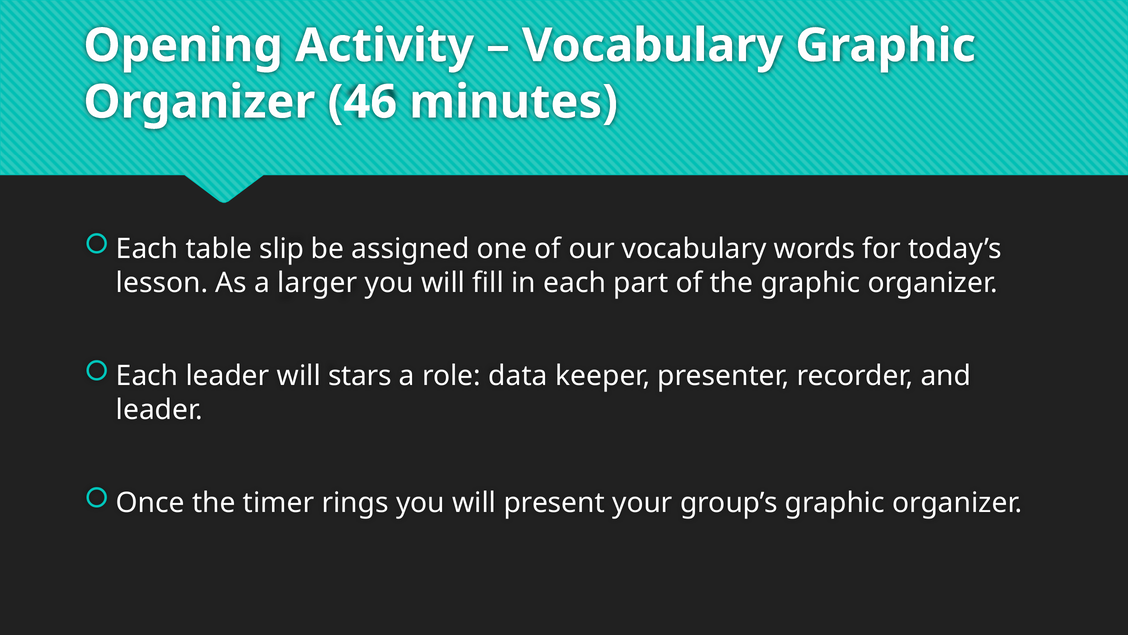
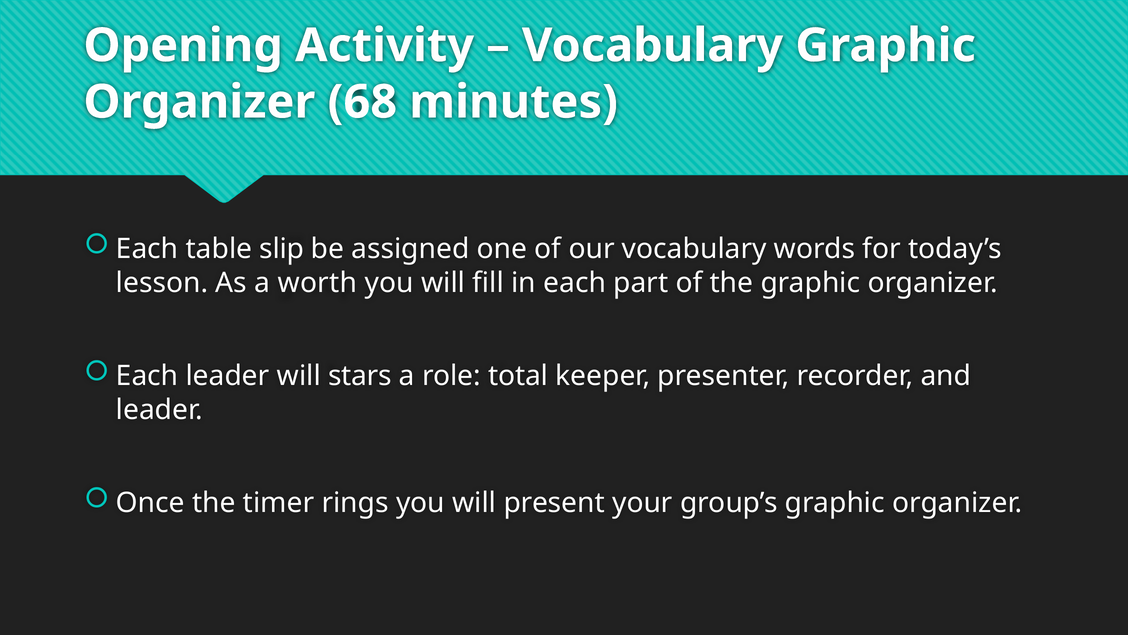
46: 46 -> 68 (362, 102)
larger: larger -> worth (317, 283)
data: data -> total (518, 376)
